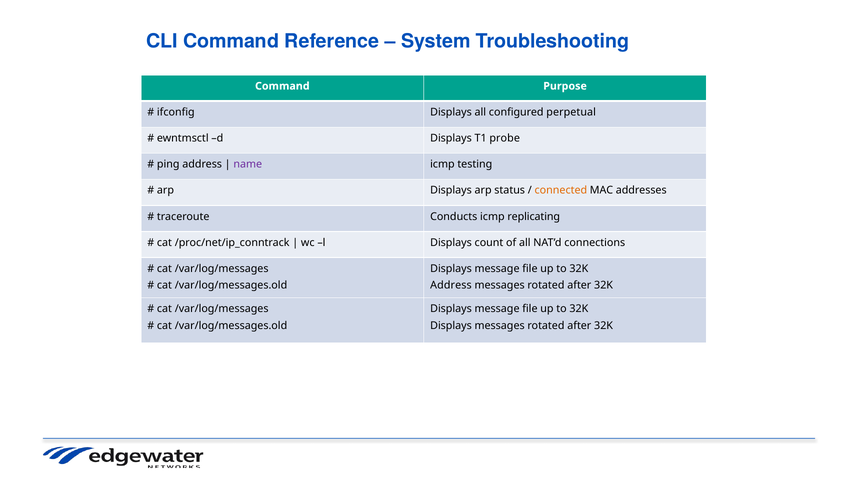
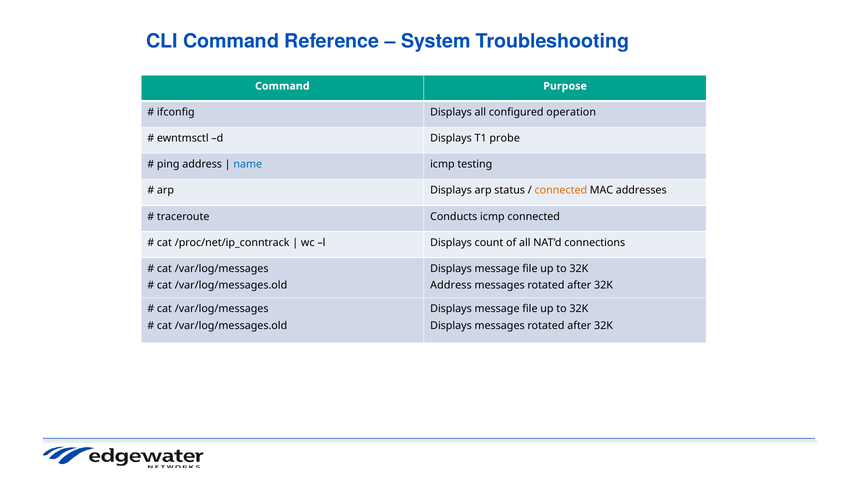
perpetual: perpetual -> operation (571, 112)
name colour: purple -> blue (248, 165)
icmp replicating: replicating -> connected (534, 217)
